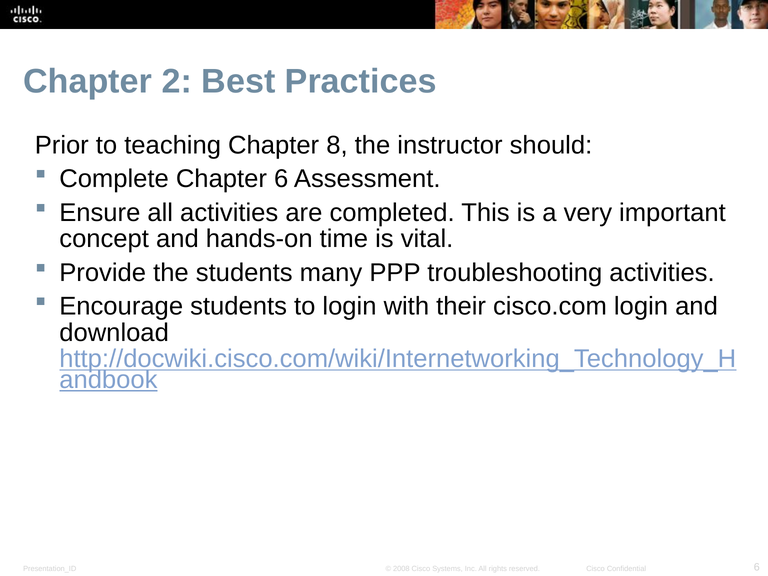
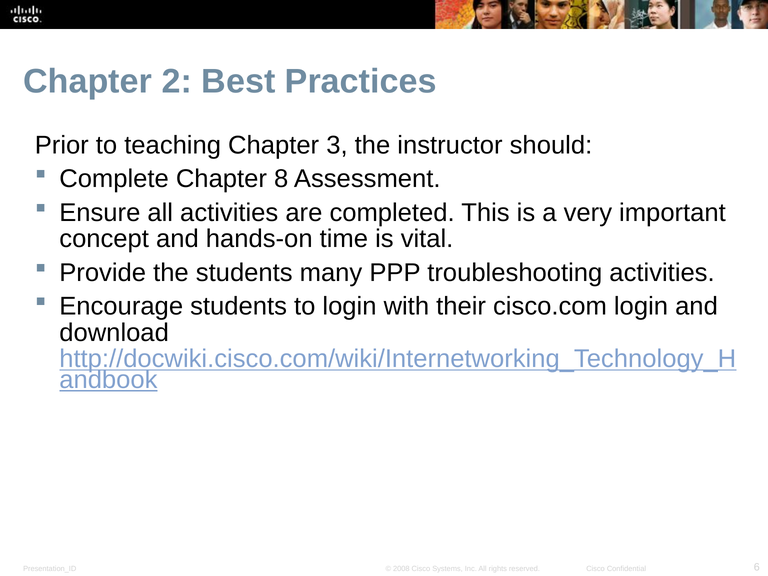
8: 8 -> 3 (337, 145)
Chapter 6: 6 -> 8 (281, 179)
